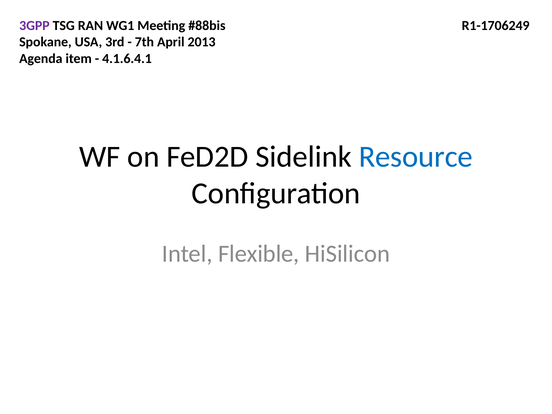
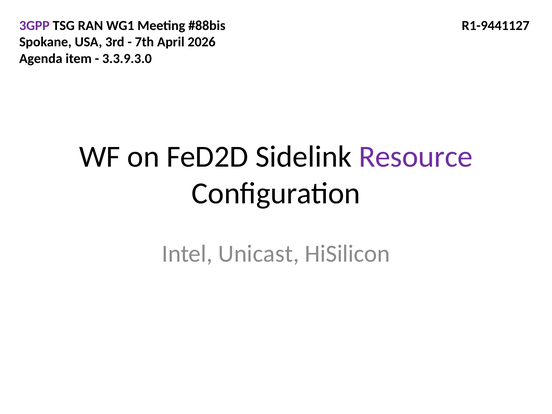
R1-1706249: R1-1706249 -> R1-9441127 (496, 26)
2013: 2013 -> 2026 (202, 42)
4.1.6.4.1: 4.1.6.4.1 -> 3.3.9.3.0 (127, 59)
Resource colour: blue -> purple (416, 157)
Flexible: Flexible -> Unicast (259, 254)
